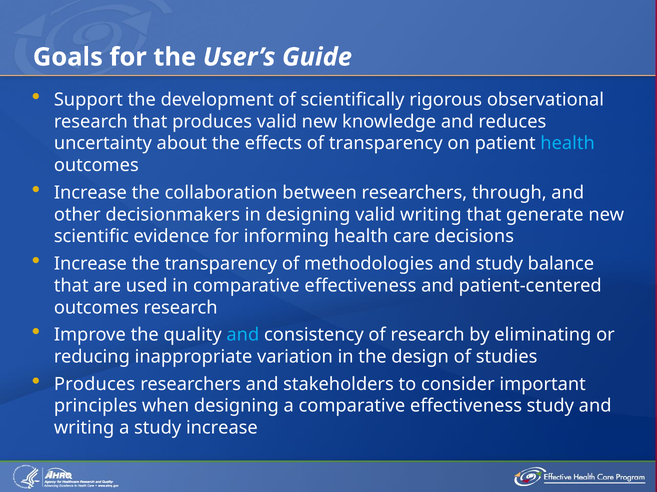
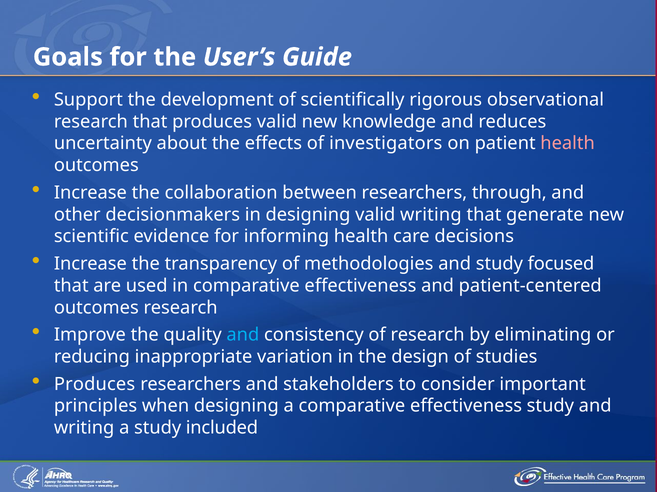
of transparency: transparency -> investigators (386, 144)
health colour: light blue -> pink (568, 144)
balance: balance -> focused (561, 264)
study increase: increase -> included (222, 428)
